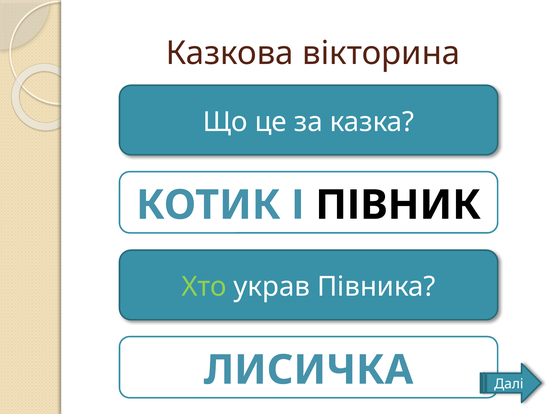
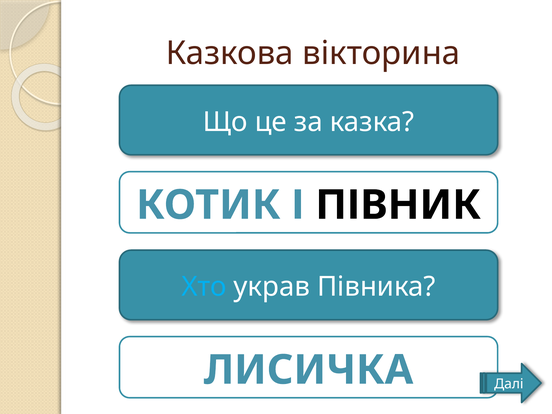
Хто colour: light green -> light blue (204, 287)
